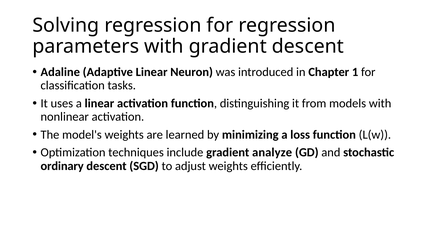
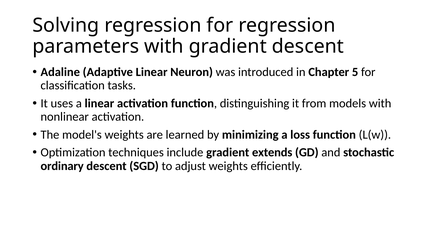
1: 1 -> 5 (355, 72)
analyze: analyze -> extends (272, 153)
